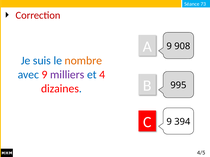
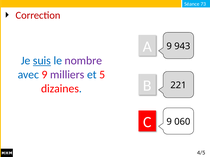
908: 908 -> 943 (182, 46)
suis underline: none -> present (42, 61)
nombre colour: orange -> purple (83, 61)
4: 4 -> 5 (102, 75)
995: 995 -> 221 (178, 86)
394: 394 -> 060 (182, 122)
